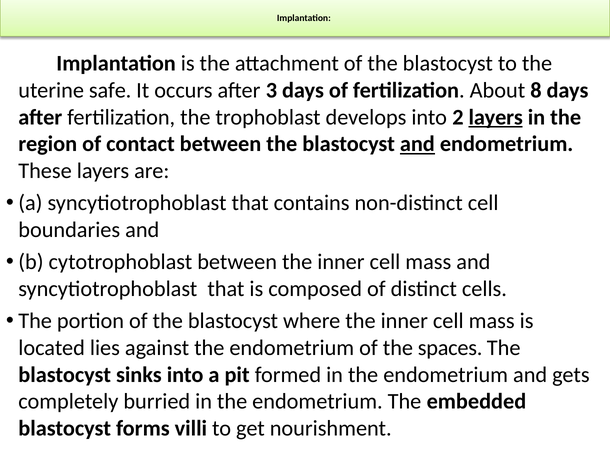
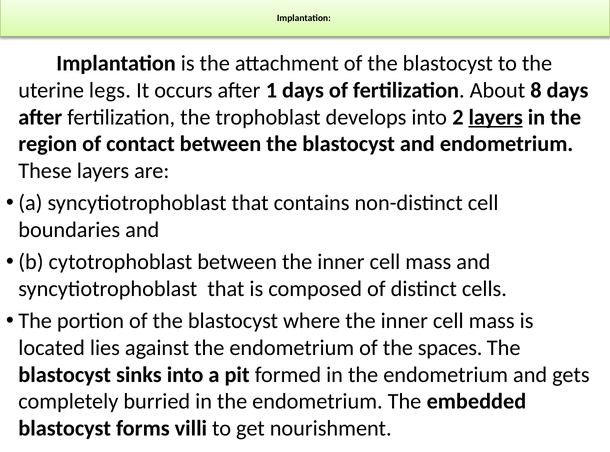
safe: safe -> legs (110, 90)
3: 3 -> 1 (271, 90)
and underline: present -> none (417, 144)
